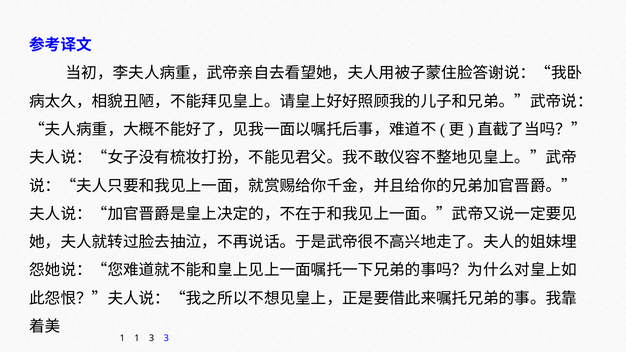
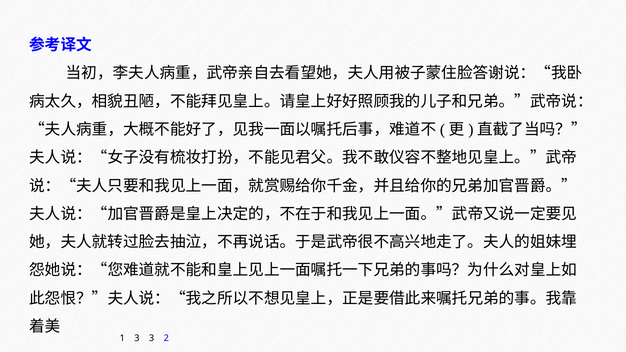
1 1: 1 -> 3 (137, 338)
3 3: 3 -> 2 (166, 338)
